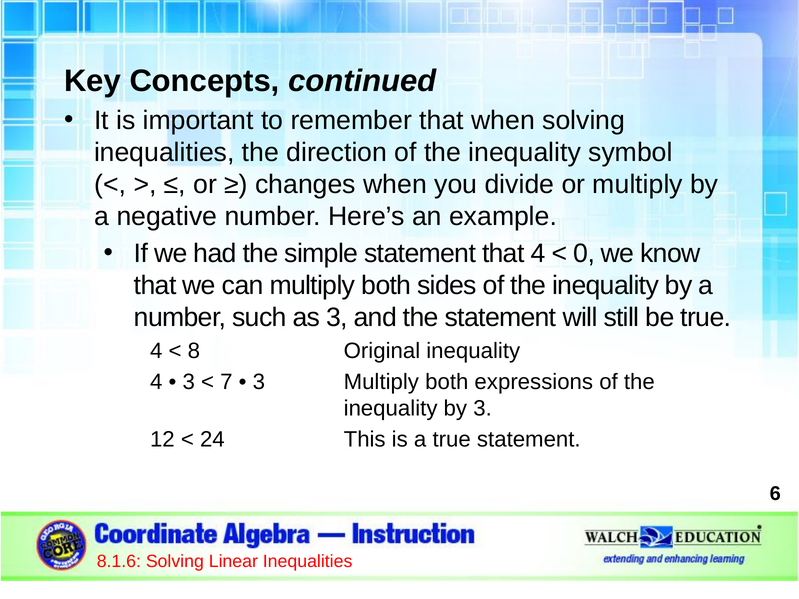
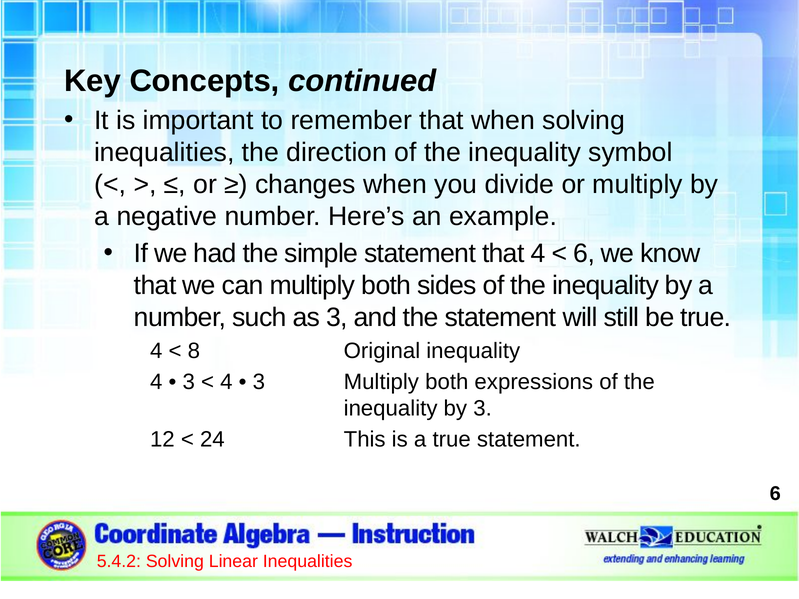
0: 0 -> 6 (584, 254)
7: 7 -> 4 (226, 382)
8.1.6: 8.1.6 -> 5.4.2 (119, 562)
